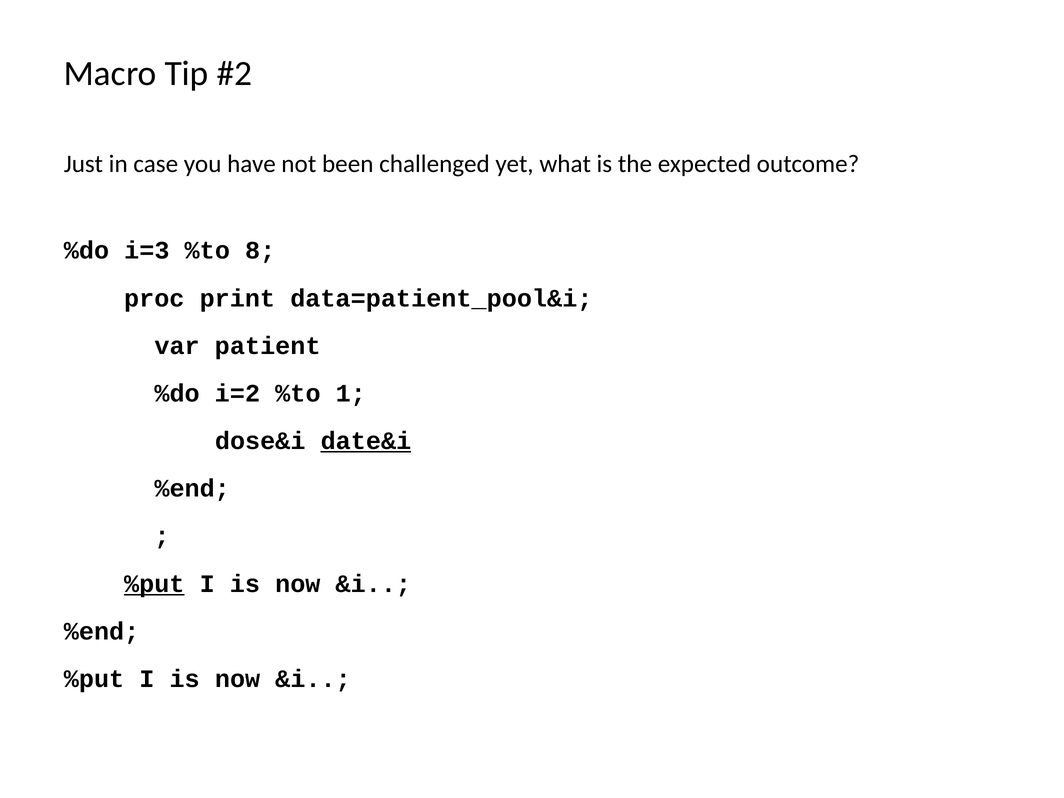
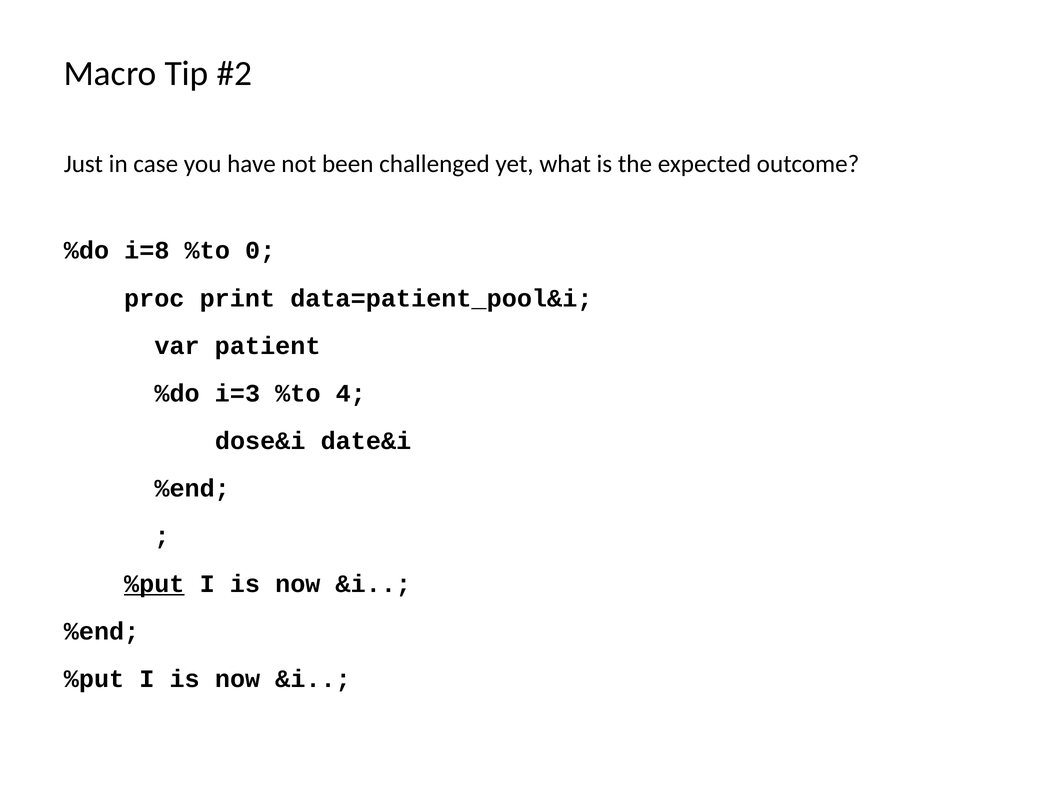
i=3: i=3 -> i=8 (147, 251)
8: 8 -> 0 (260, 251)
i=2: i=2 -> i=3 (237, 393)
1: 1 -> 4 (351, 393)
date&i underline: present -> none (366, 441)
